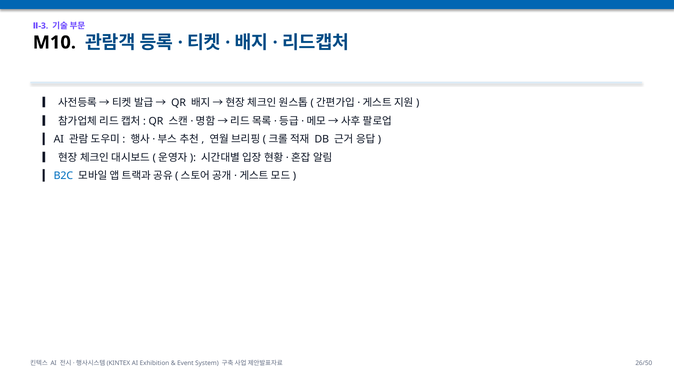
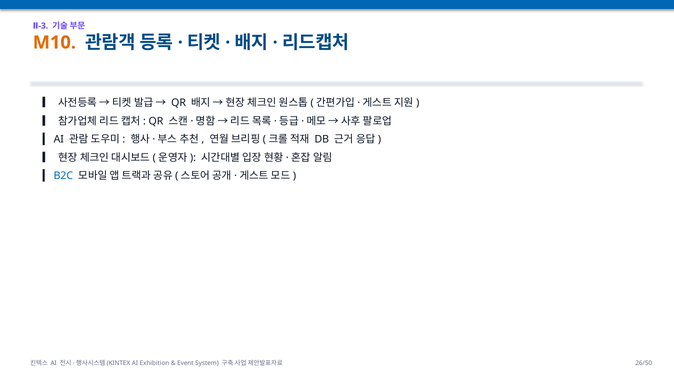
M10 colour: black -> orange (54, 42)
